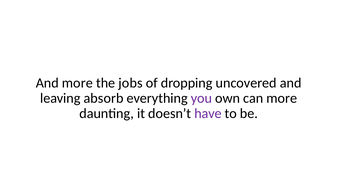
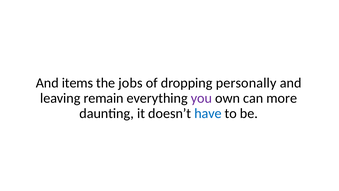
And more: more -> items (77, 83)
uncovered: uncovered -> personally (246, 83)
absorb: absorb -> remain (104, 98)
have colour: purple -> blue (208, 113)
